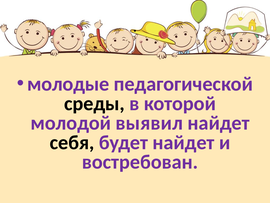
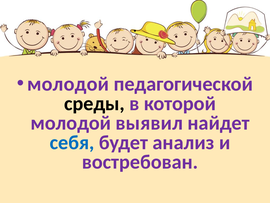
молодые: молодые -> молодой (68, 84)
себя colour: black -> blue (72, 142)
будет найдет: найдет -> анализ (183, 142)
